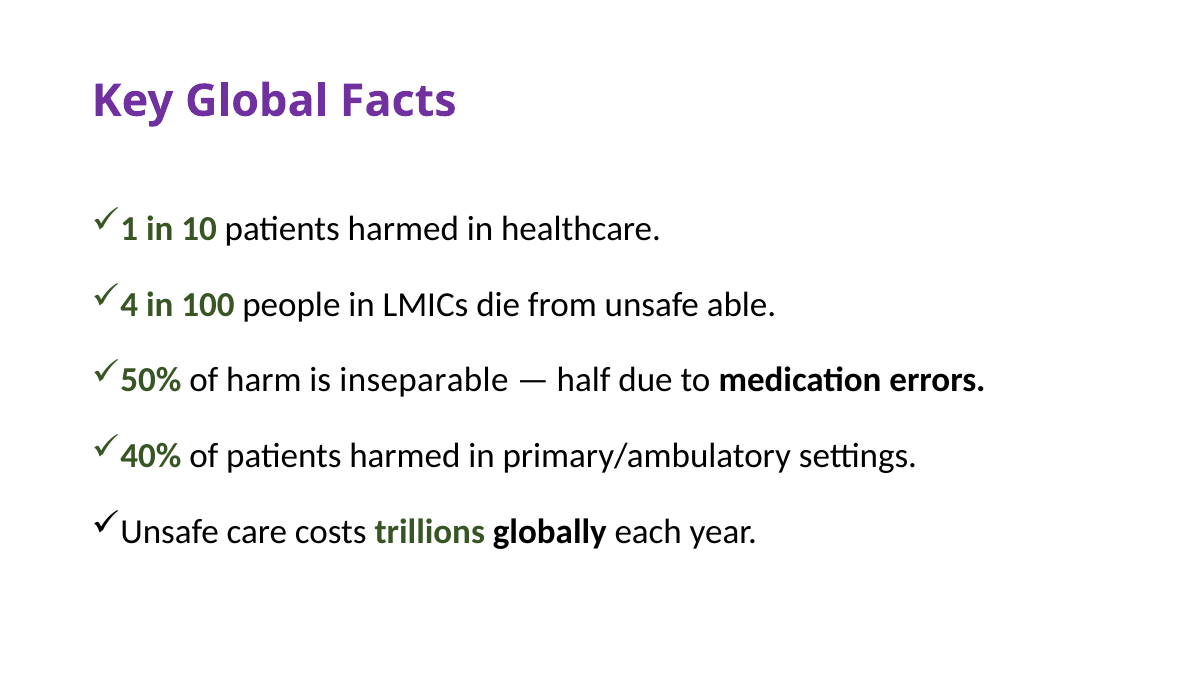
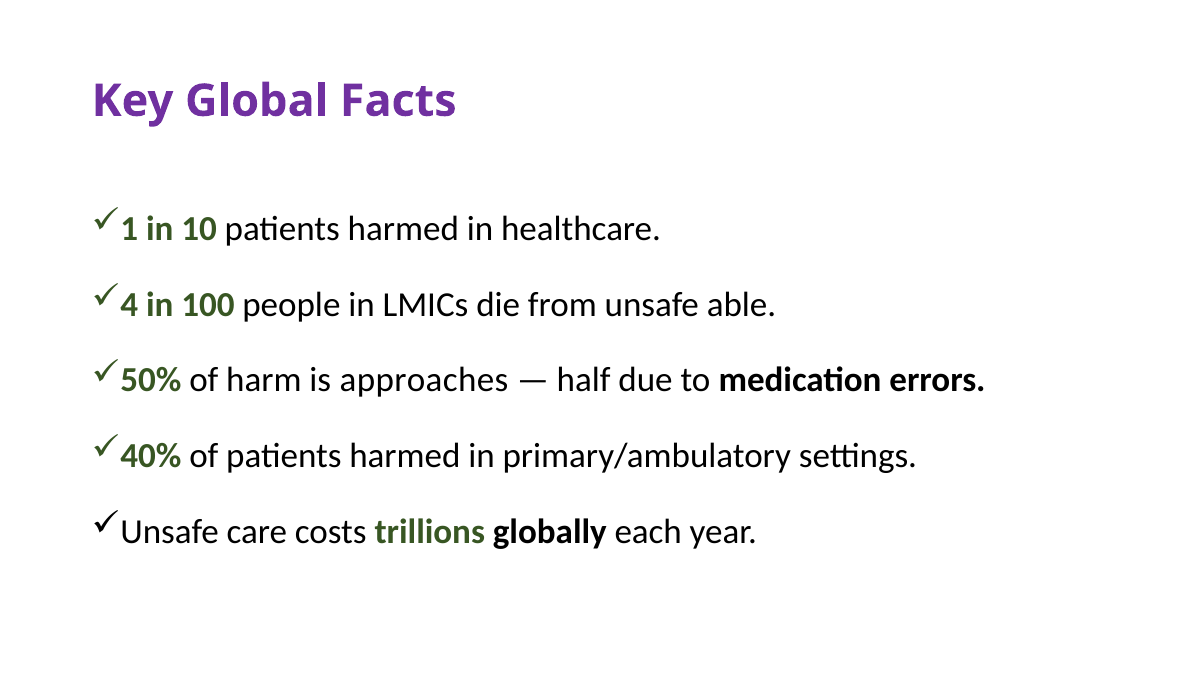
inseparable: inseparable -> approaches (424, 380)
